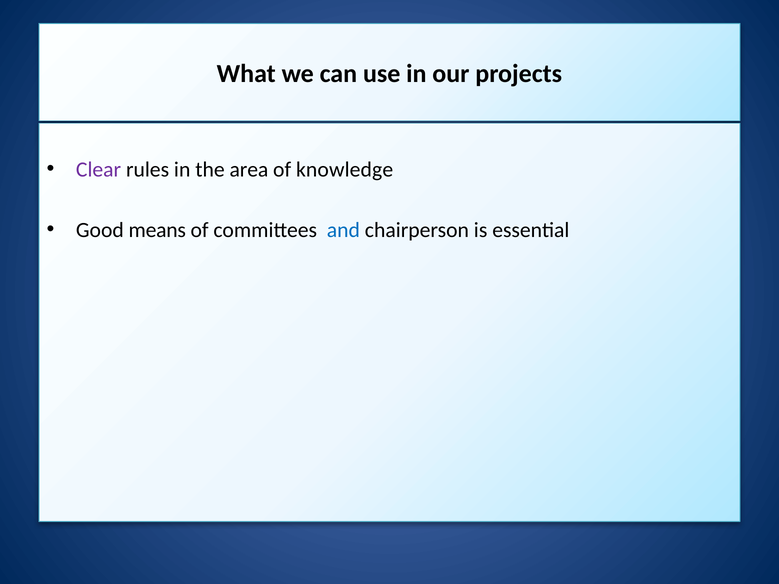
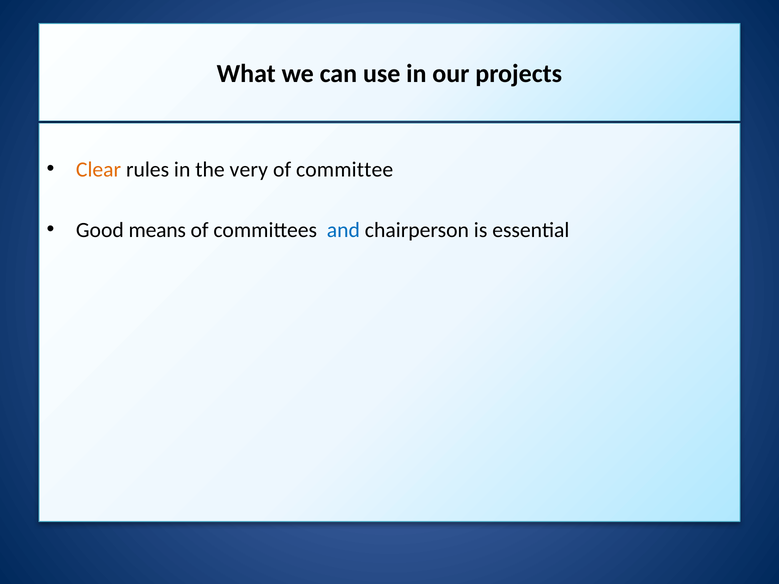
Clear colour: purple -> orange (99, 169)
area: area -> very (249, 169)
knowledge: knowledge -> committee (345, 169)
